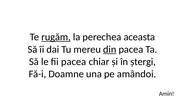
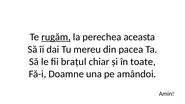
din underline: present -> none (110, 49)
fii pacea: pacea -> brațul (74, 62)
ștergi: ștergi -> toate (143, 62)
